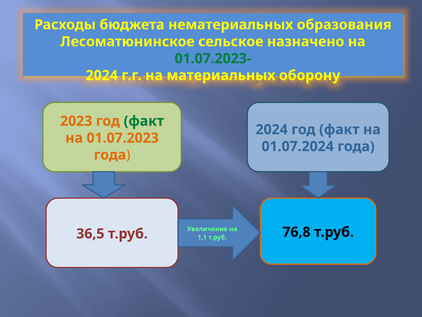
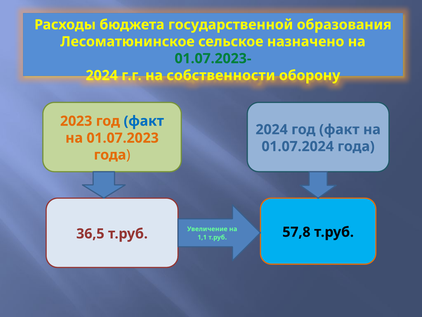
нематериальных: нематериальных -> государственной (231, 25)
материальных: материальных -> собственности (221, 75)
факт colour: green -> blue (144, 121)
76,8: 76,8 -> 57,8 (296, 232)
